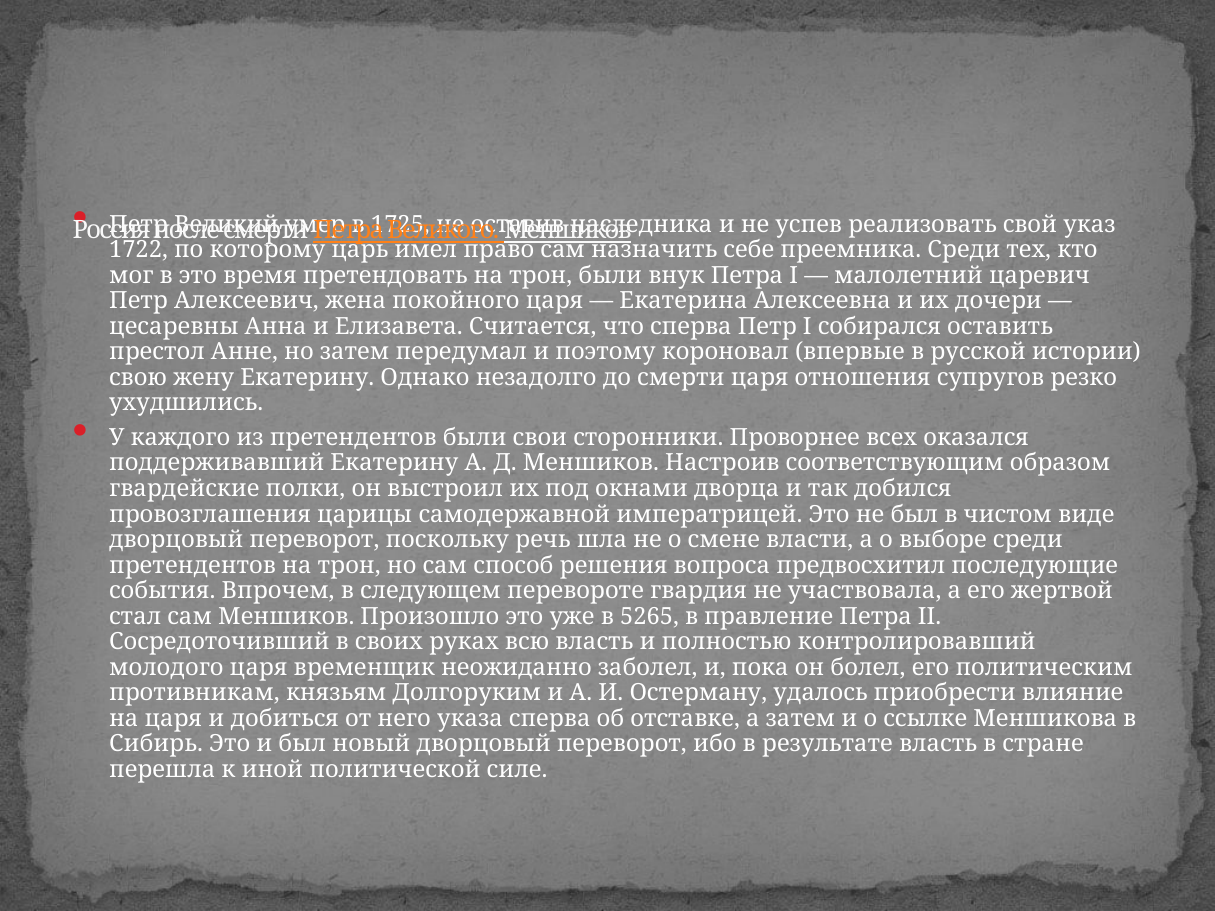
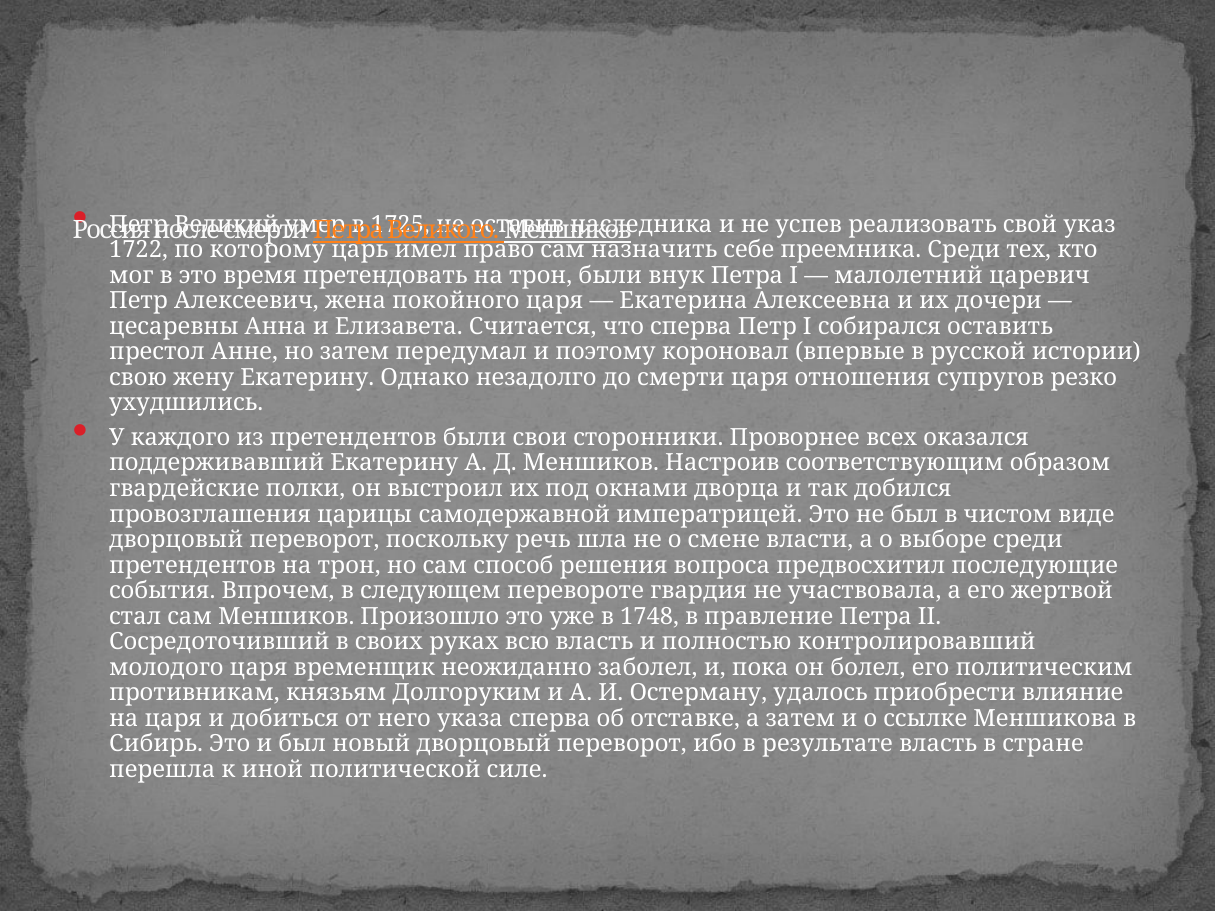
5265: 5265 -> 1748 (649, 617)
